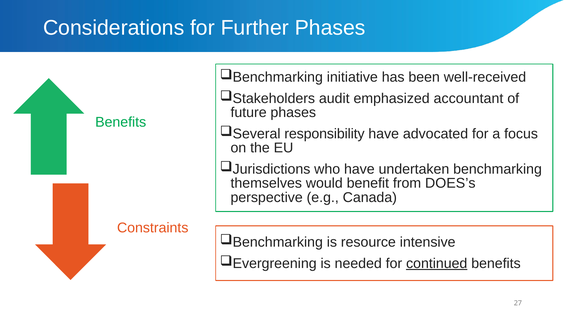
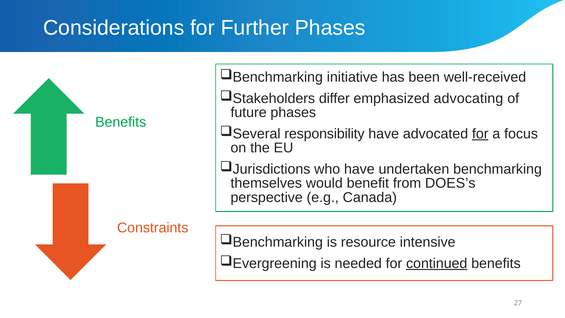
audit: audit -> differ (334, 98)
accountant: accountant -> advocating (468, 98)
for underline: none -> present (480, 134)
